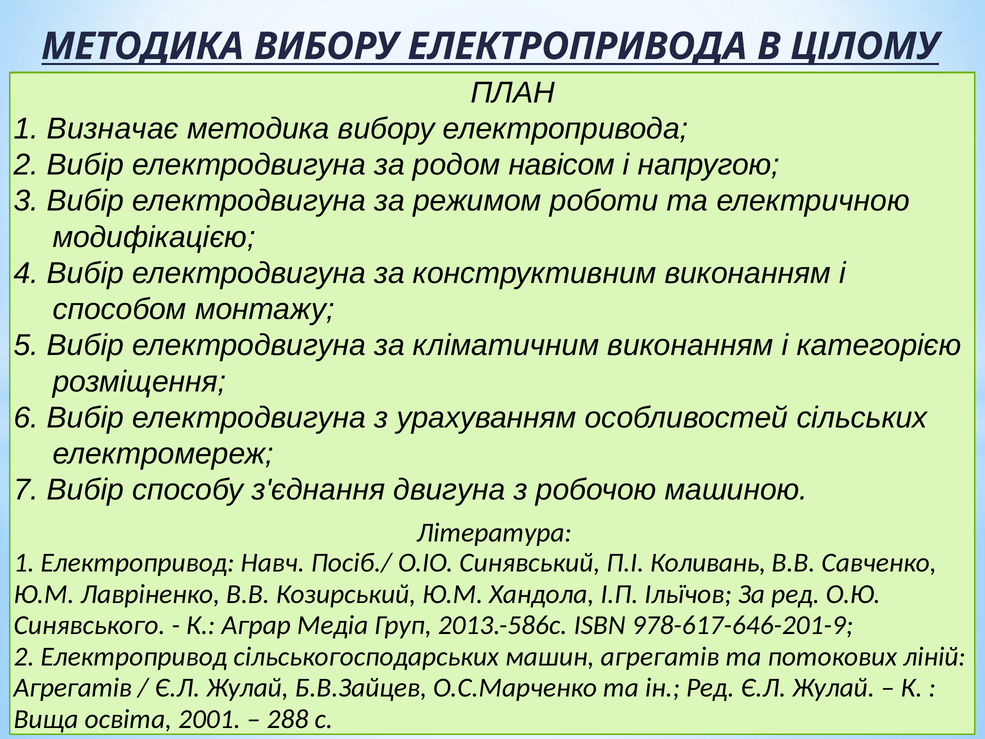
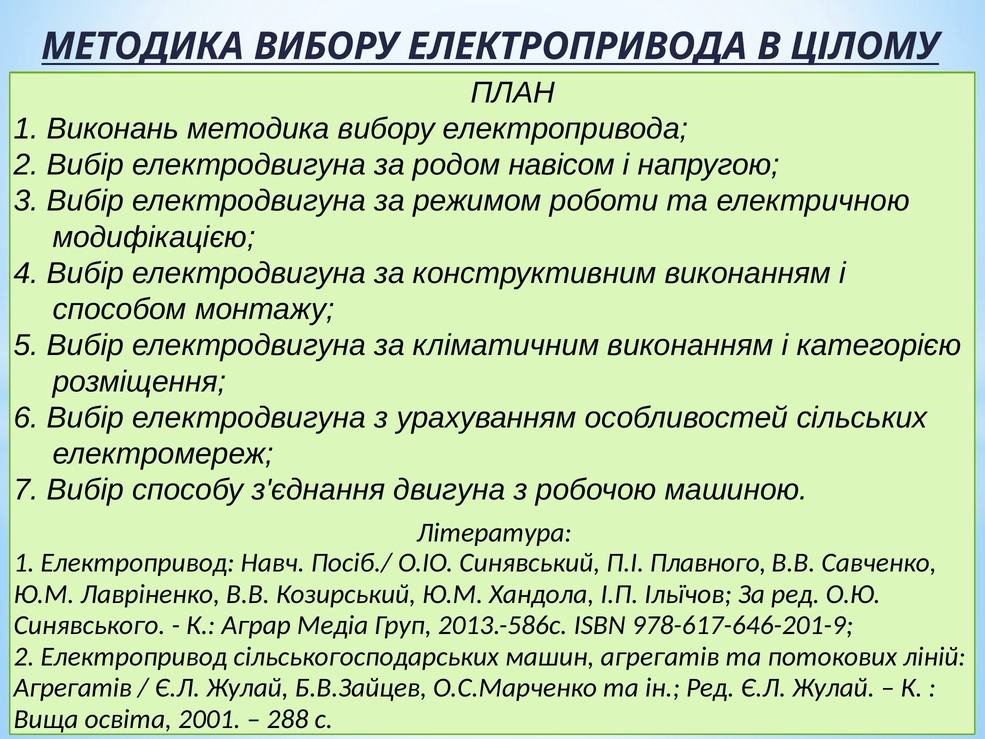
Визначає: Визначає -> Виконань (113, 129)
Коливань: Коливань -> Плавного (708, 563)
